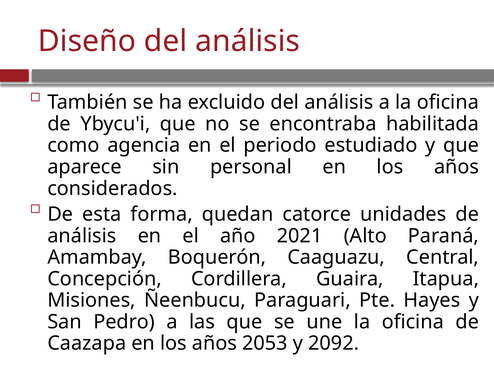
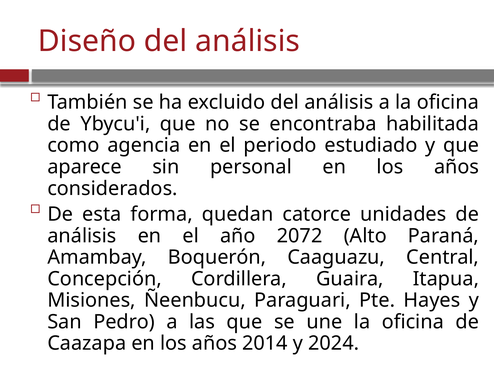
2021: 2021 -> 2072 (300, 235)
2053: 2053 -> 2014 (265, 343)
2092: 2092 -> 2024 (334, 343)
